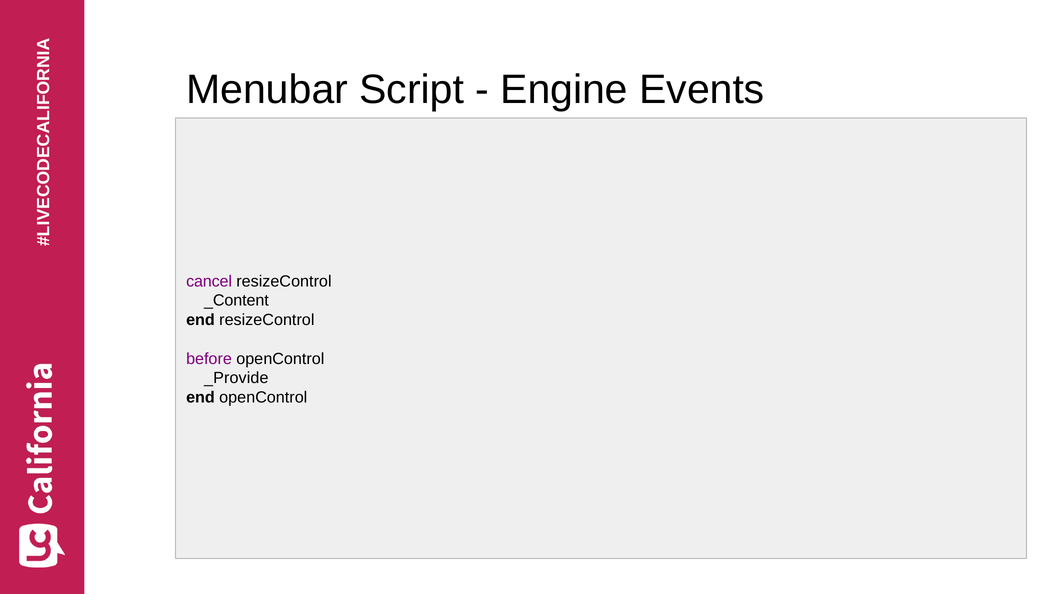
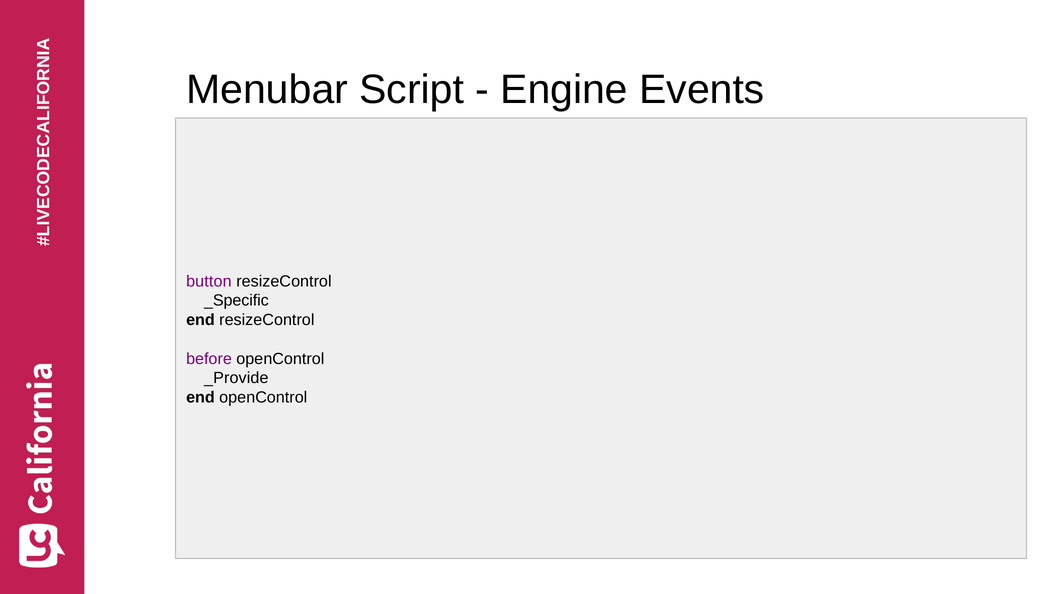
cancel: cancel -> button (209, 281)
_Content: _Content -> _Specific (236, 301)
